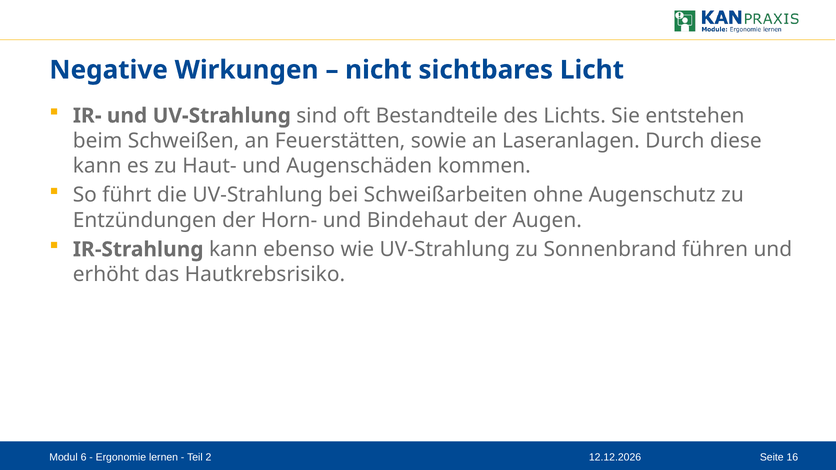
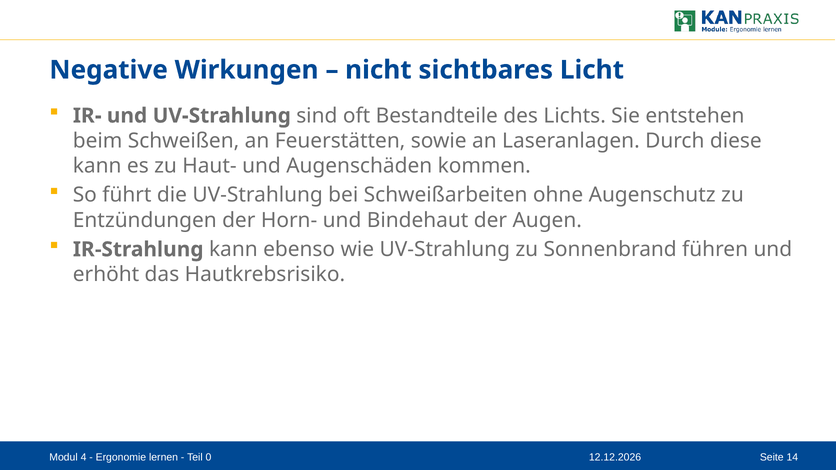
6: 6 -> 4 (84, 458)
2: 2 -> 0 (209, 458)
16: 16 -> 14 (792, 458)
